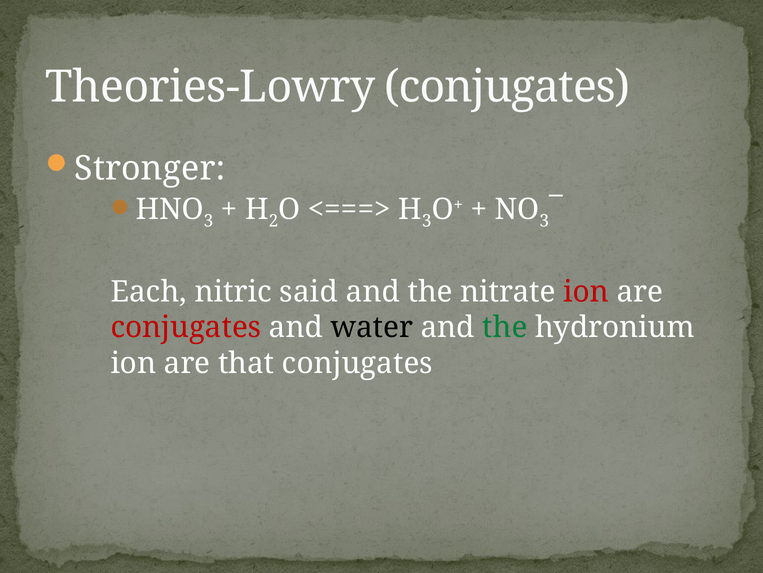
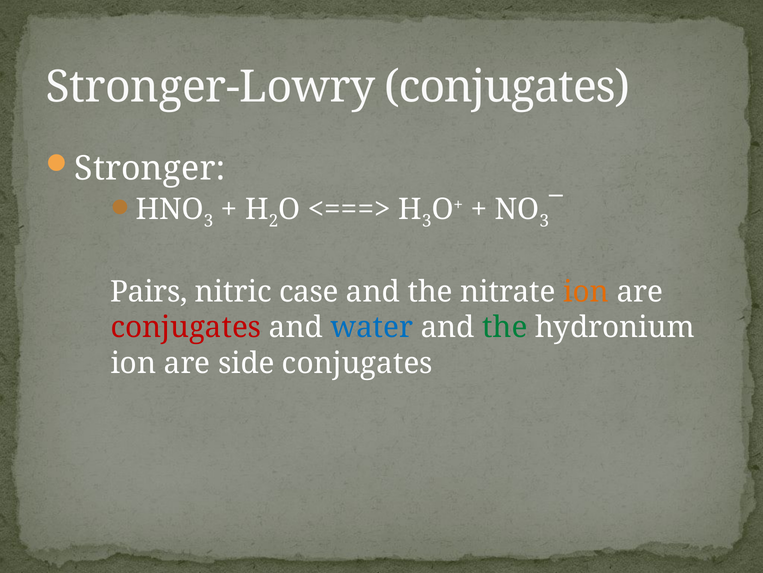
Theories-Lowry: Theories-Lowry -> Stronger-Lowry (211, 87)
Each: Each -> Pairs (149, 292)
said: said -> case (309, 292)
ion colour: red -> orange (586, 292)
water colour: black -> blue (372, 327)
that: that -> side (246, 363)
